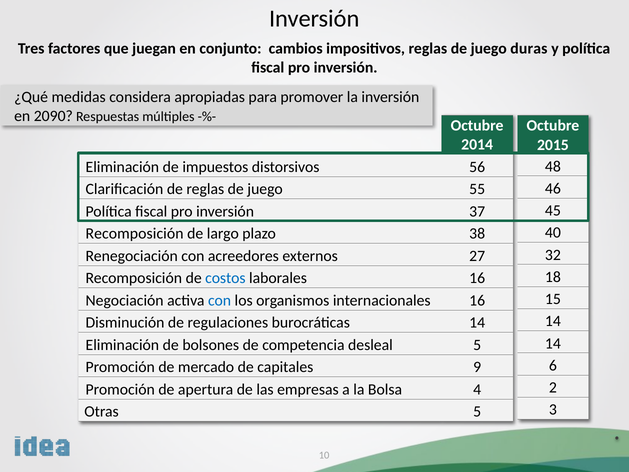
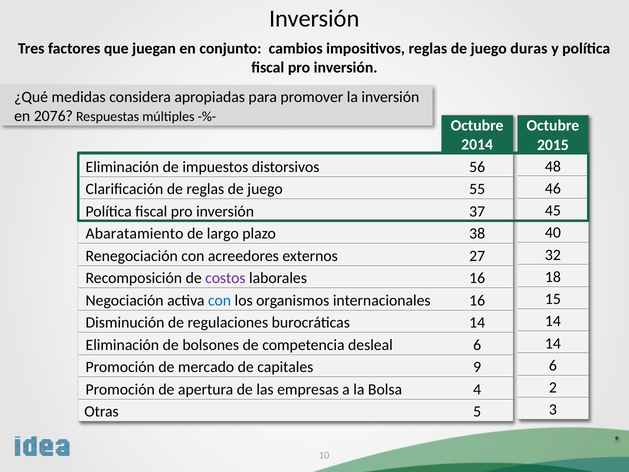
2090: 2090 -> 2076 (53, 116)
Recomposición: Recomposición -> Abaratamiento (135, 234)
costos colour: blue -> purple (225, 278)
desleal 5: 5 -> 6 (477, 345)
